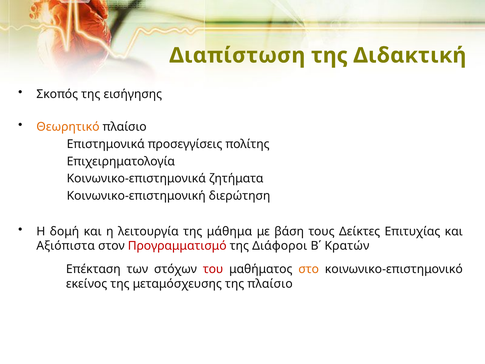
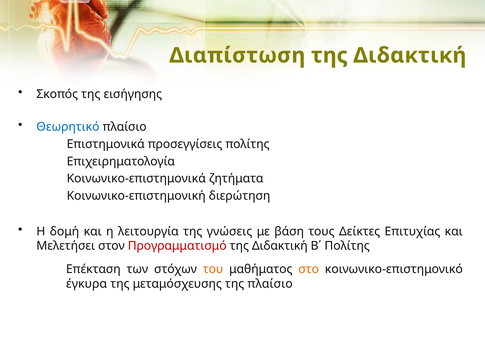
Θεωρητικό colour: orange -> blue (68, 127)
μάθημα: μάθημα -> γνώσεις (230, 231)
Αξιόπιστα: Αξιόπιστα -> Μελετήσει (66, 246)
Διάφοροι: Διάφοροι -> Διδακτική (280, 246)
Β΄ Κρατών: Κρατών -> Πολίτης (347, 246)
του colour: red -> orange (213, 269)
εκείνος: εκείνος -> έγκυρα (87, 284)
